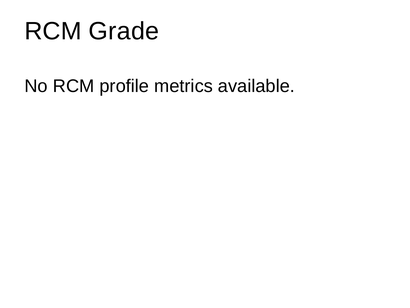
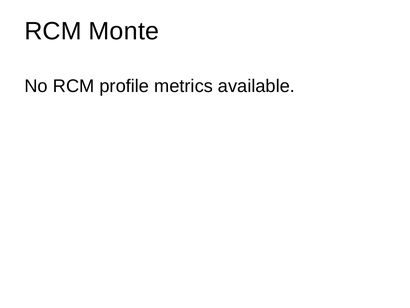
Grade: Grade -> Monte (124, 31)
